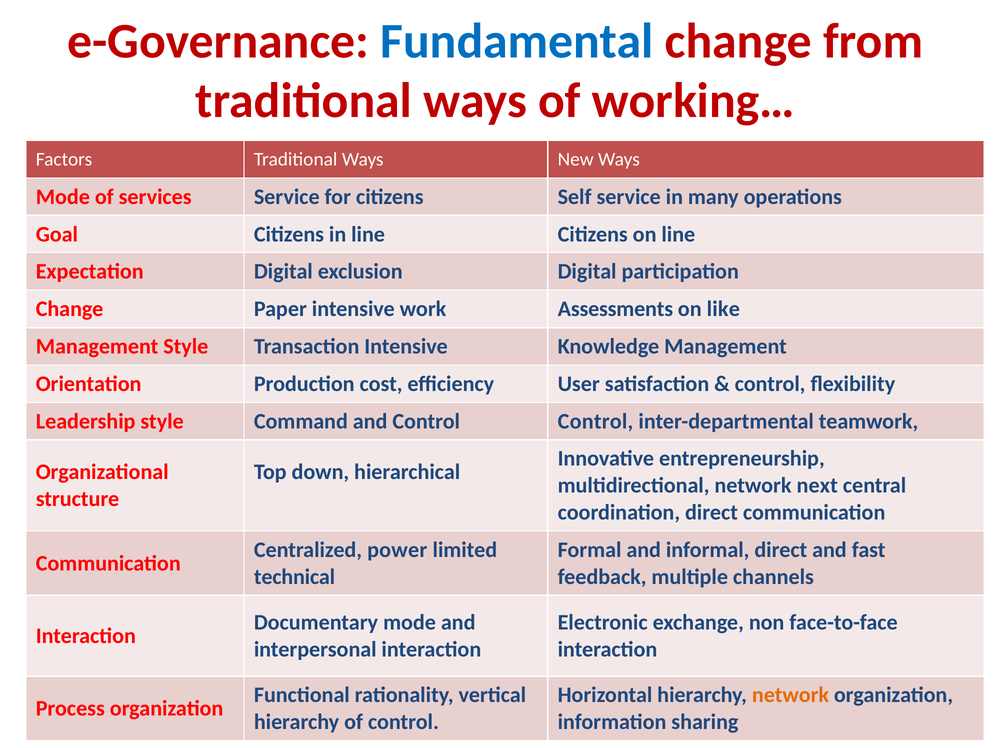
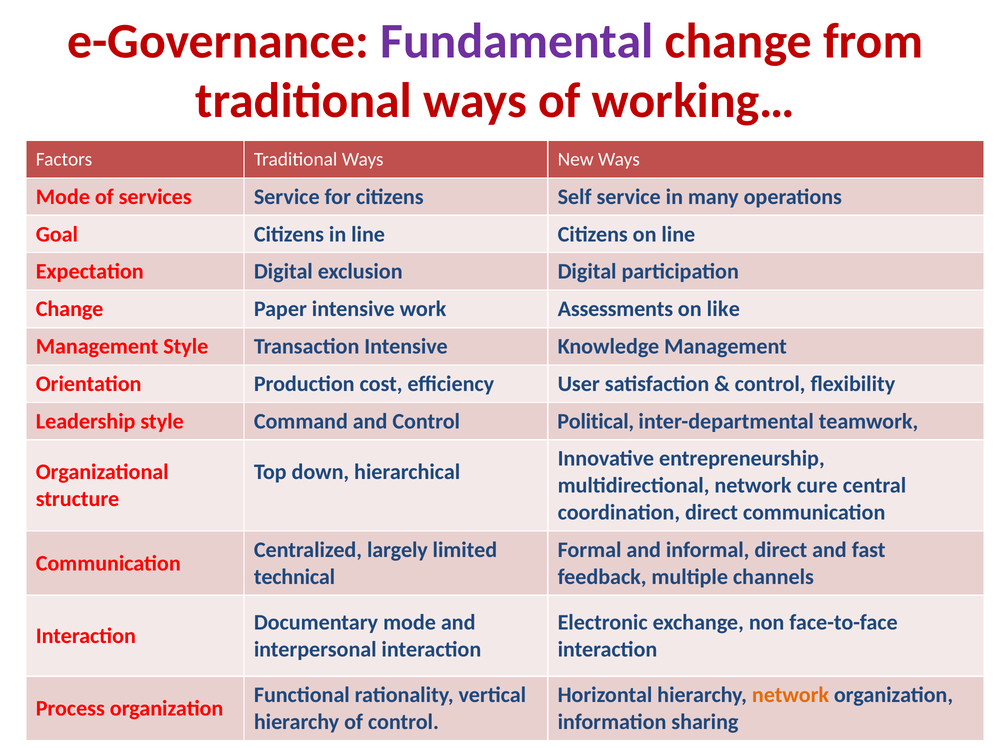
Fundamental colour: blue -> purple (517, 41)
Control Control: Control -> Political (596, 421)
next: next -> cure (817, 485)
power: power -> largely (397, 550)
